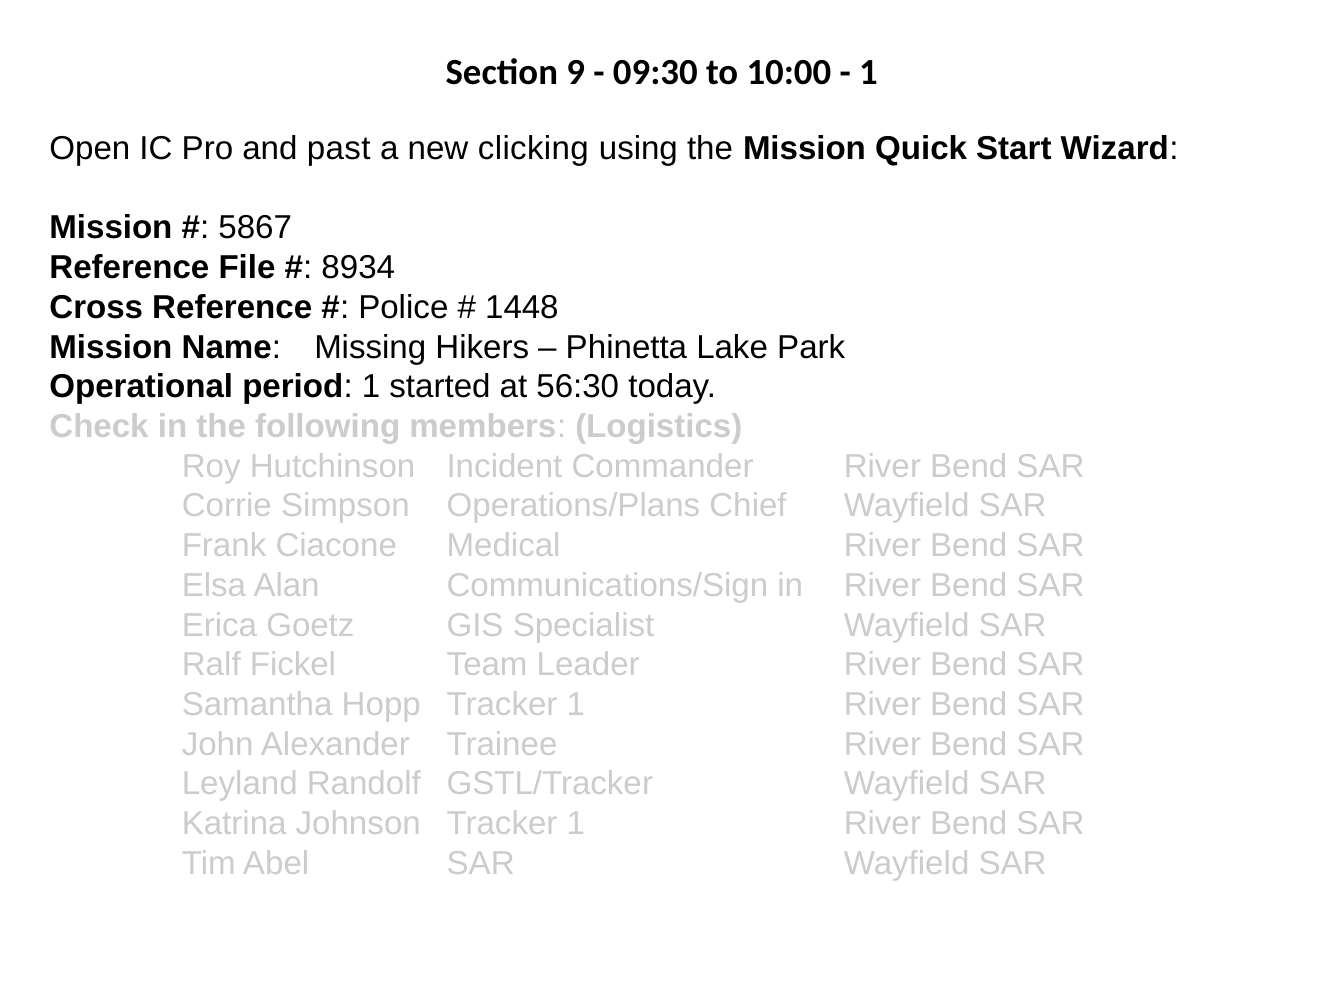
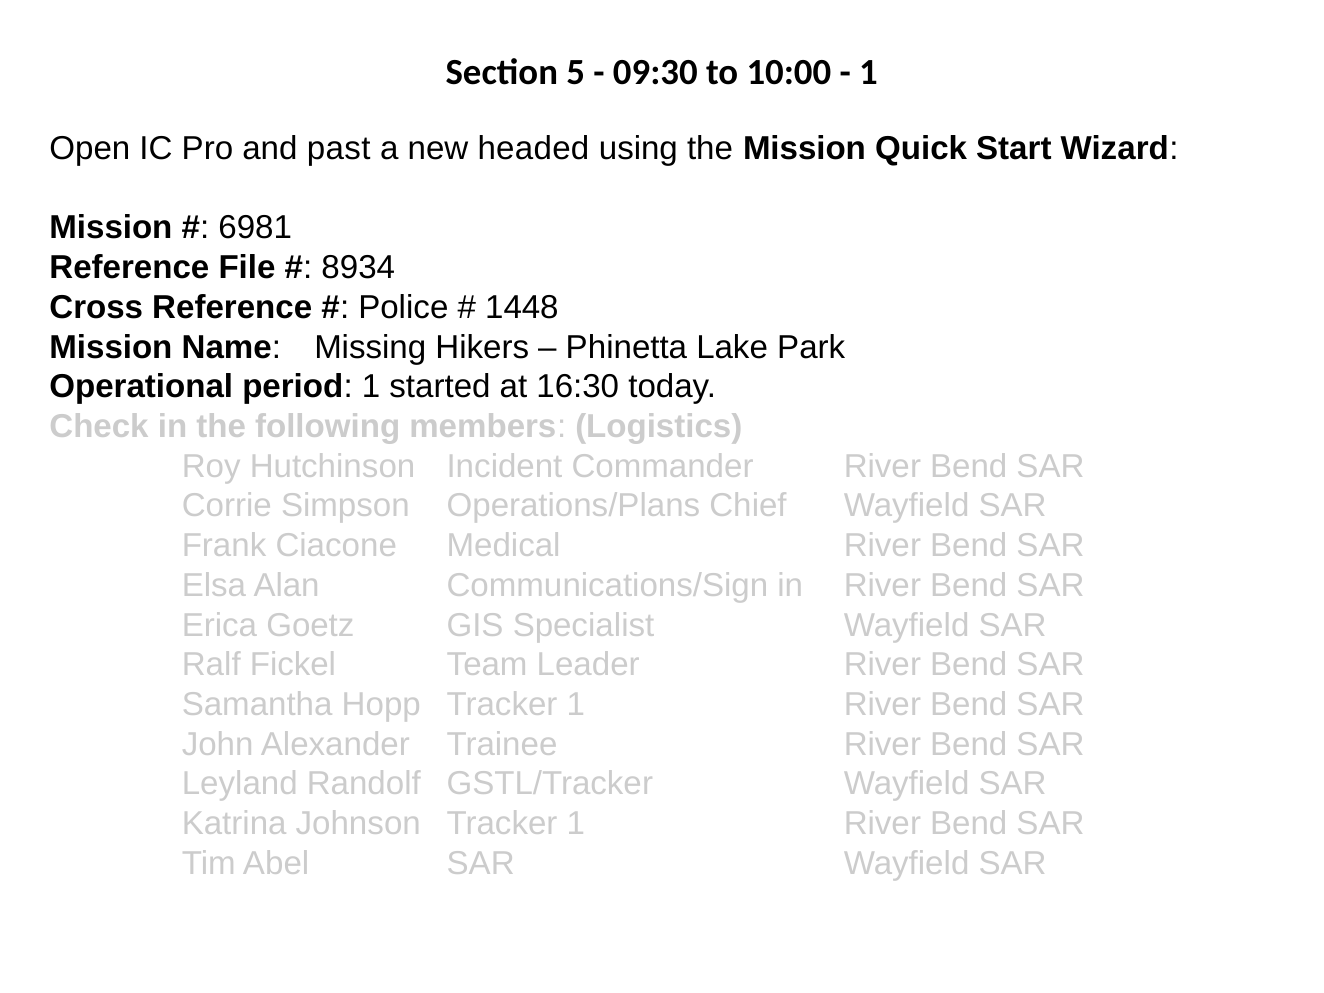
9: 9 -> 5 (576, 73)
clicking: clicking -> headed (533, 149)
5867: 5867 -> 6981 (255, 228)
56:30: 56:30 -> 16:30 (578, 387)
